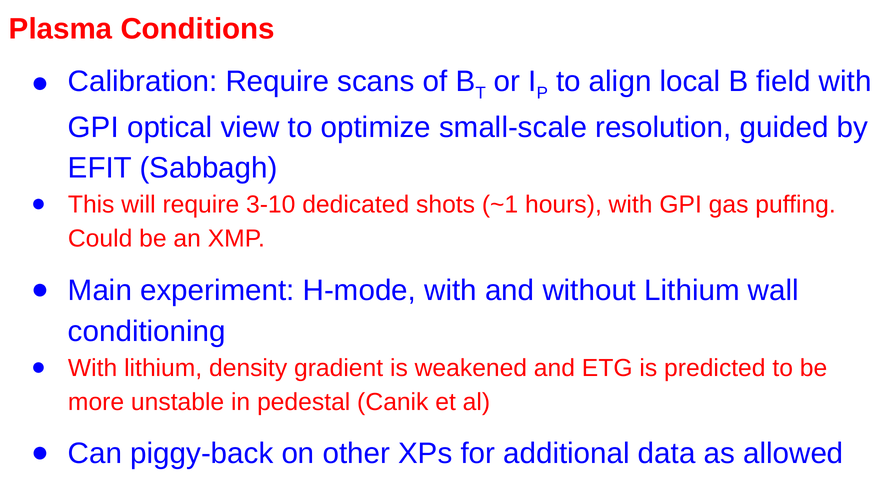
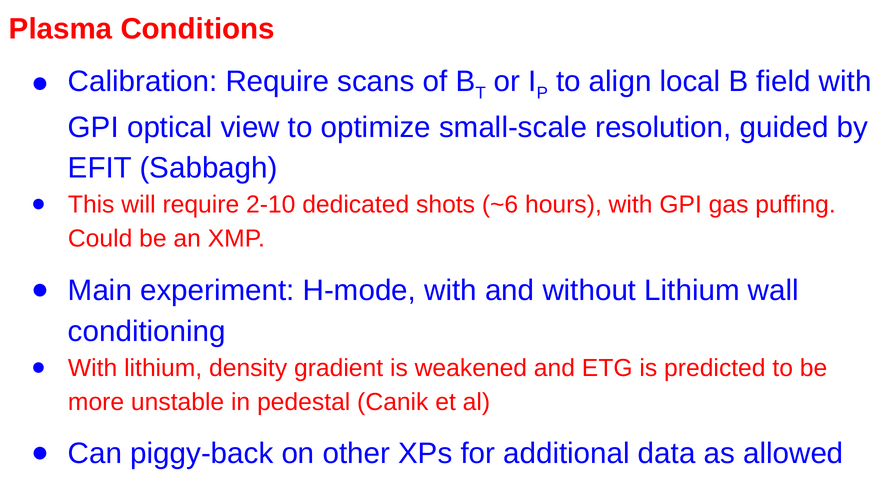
3-10: 3-10 -> 2-10 (271, 205)
~1: ~1 -> ~6 (500, 205)
